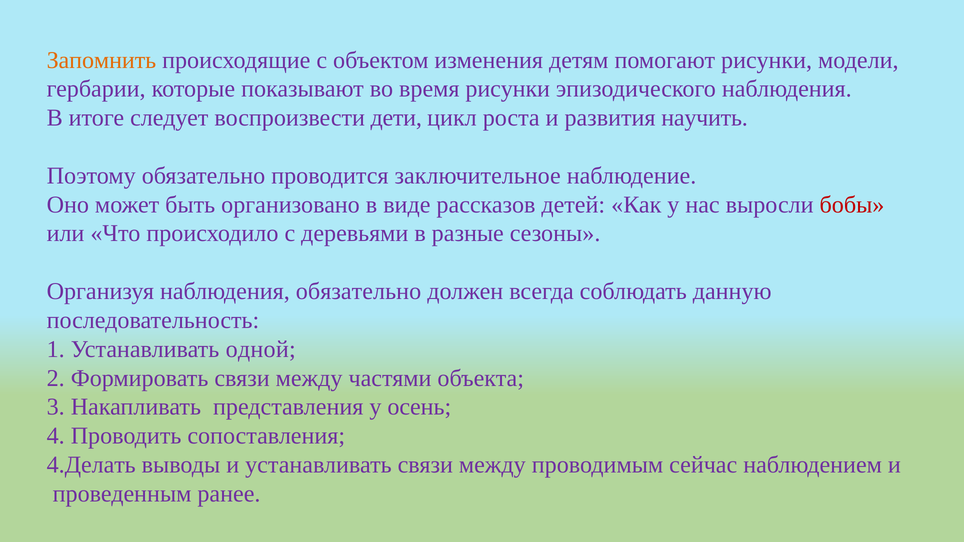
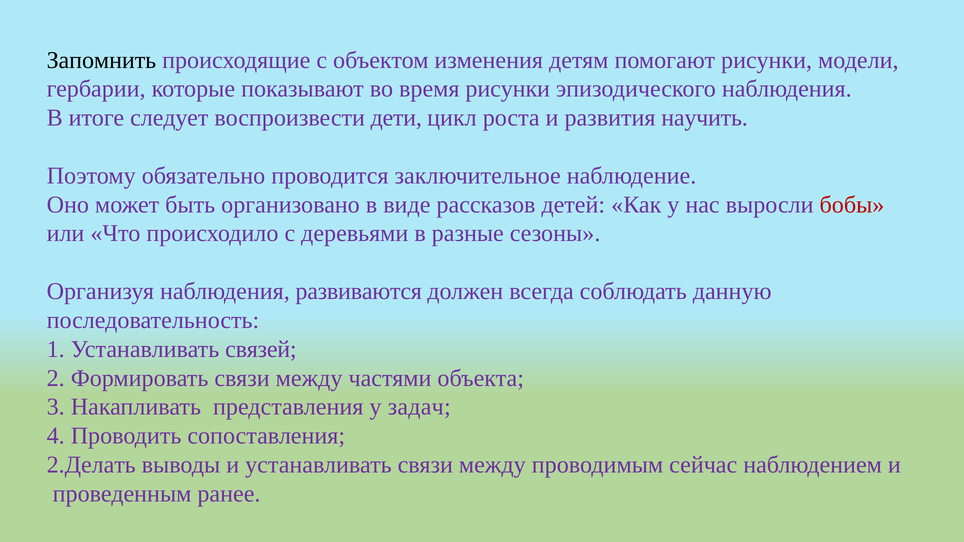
Запомнить colour: orange -> black (101, 60)
наблюдения обязательно: обязательно -> развиваются (359, 291)
одной: одной -> связей (261, 349)
осень: осень -> задач (419, 407)
4.Делать: 4.Делать -> 2.Делать (91, 465)
